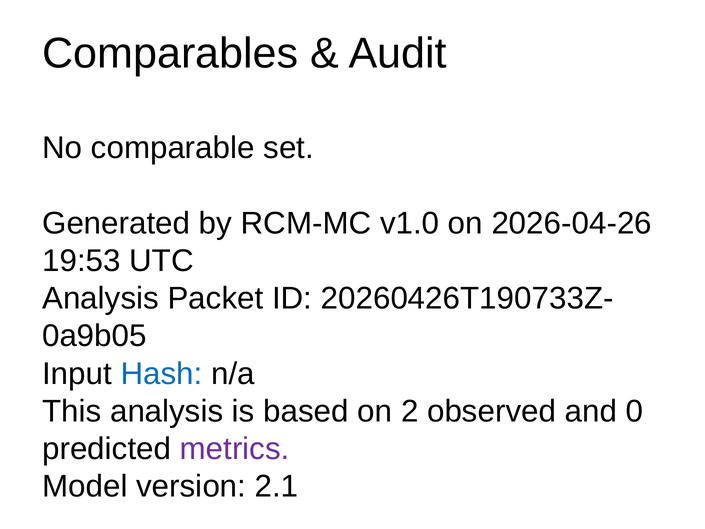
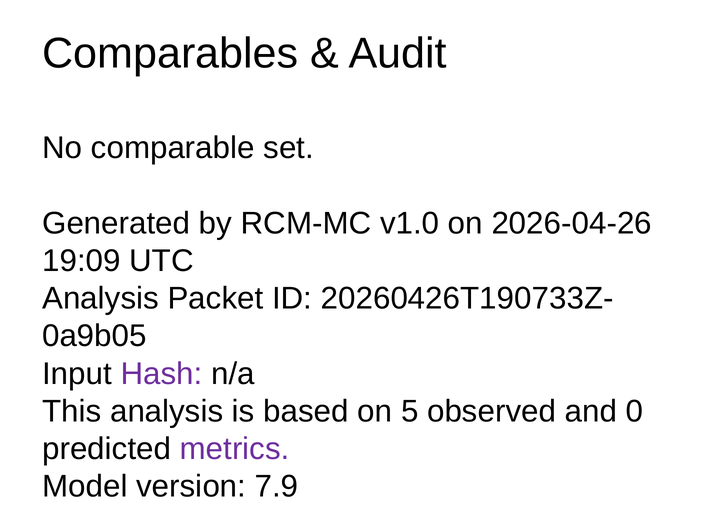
19:53: 19:53 -> 19:09 (81, 261)
Hash colour: blue -> purple (162, 373)
2: 2 -> 5 (410, 411)
2.1: 2.1 -> 7.9 (277, 486)
